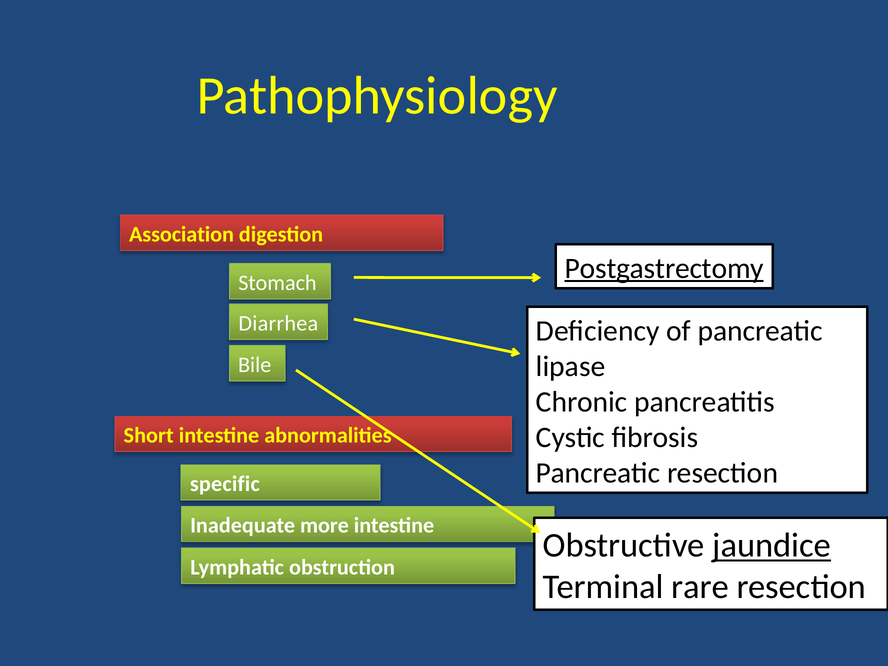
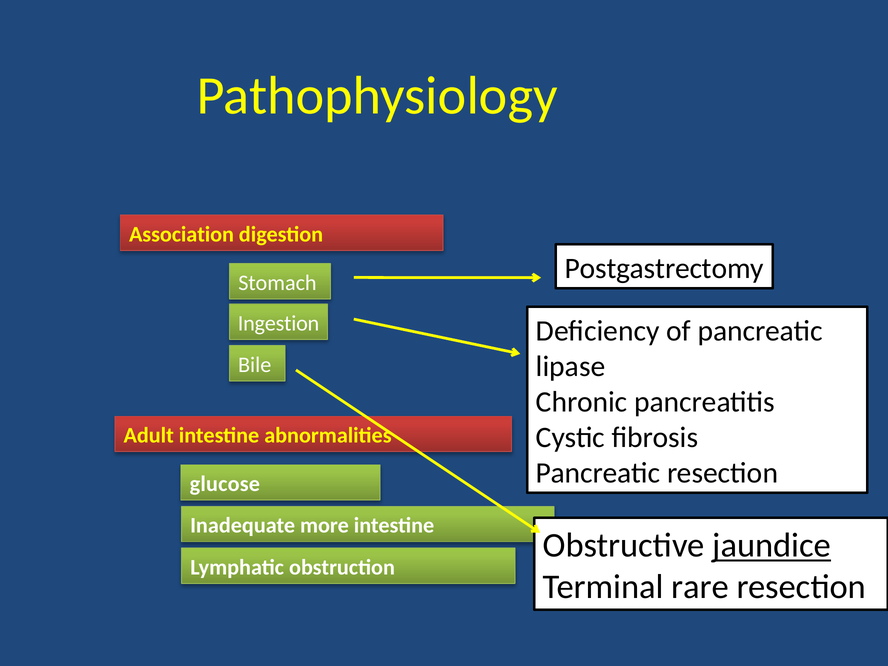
Postgastrectomy underline: present -> none (664, 268)
Diarrhea: Diarrhea -> Ingestion (279, 323)
Short: Short -> Adult (149, 435)
specific: specific -> glucose (225, 484)
